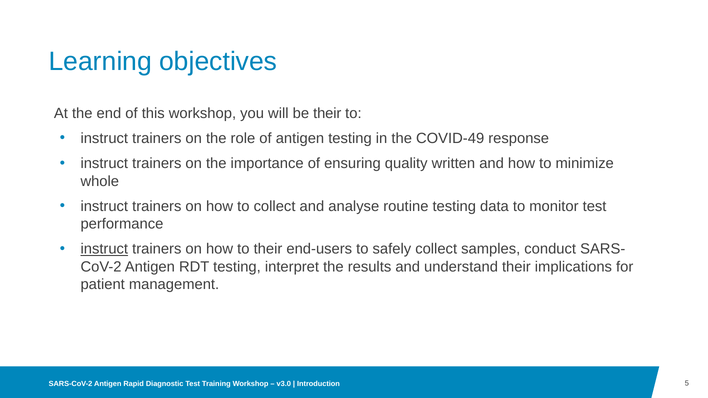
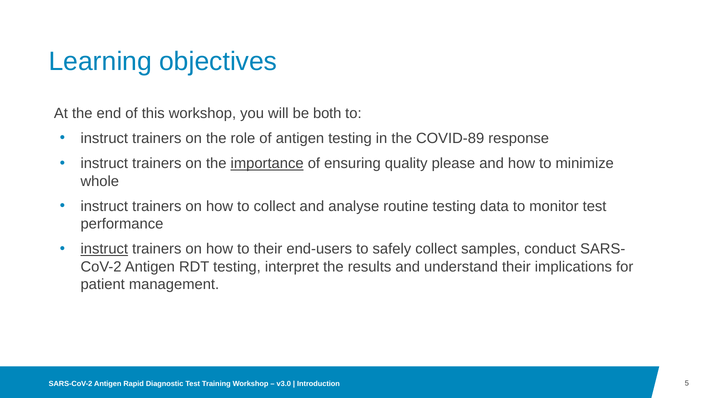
be their: their -> both (327, 113)
COVID-49: COVID-49 -> COVID-89 (450, 138)
importance underline: none -> present (267, 164)
written: written -> please (453, 164)
